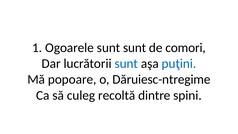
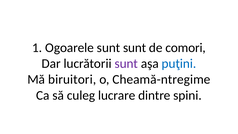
sunt colour: blue -> purple (126, 64)
popoare: popoare -> biruitori (72, 79)
Dăruiesc-ntregime: Dăruiesc-ntregime -> Cheamă-ntregime (161, 79)
recoltă: recoltă -> lucrare (117, 95)
